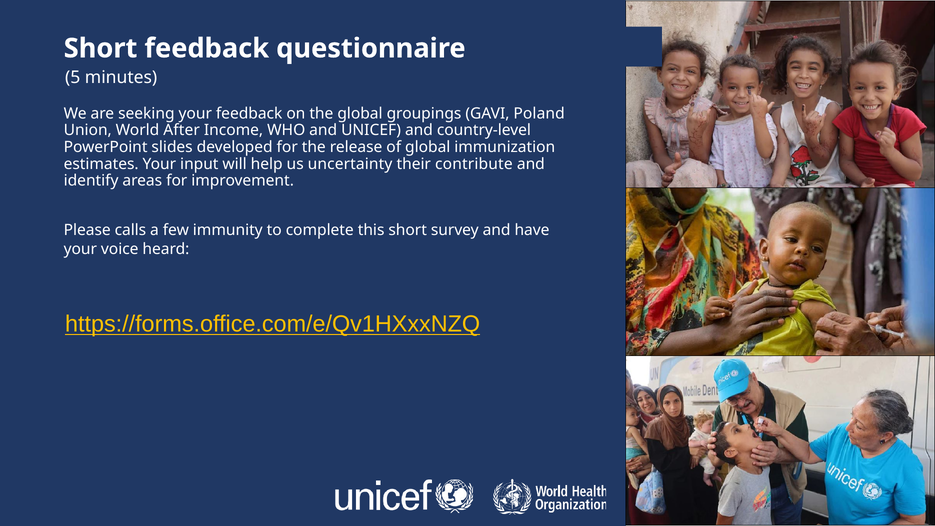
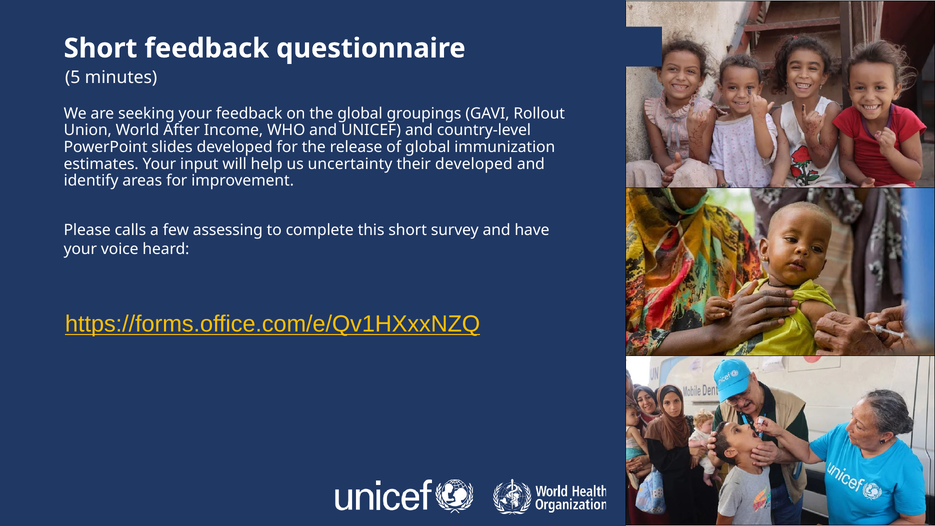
Poland: Poland -> Rollout (539, 113)
their contribute: contribute -> developed (474, 164)
immunity: immunity -> assessing (228, 230)
